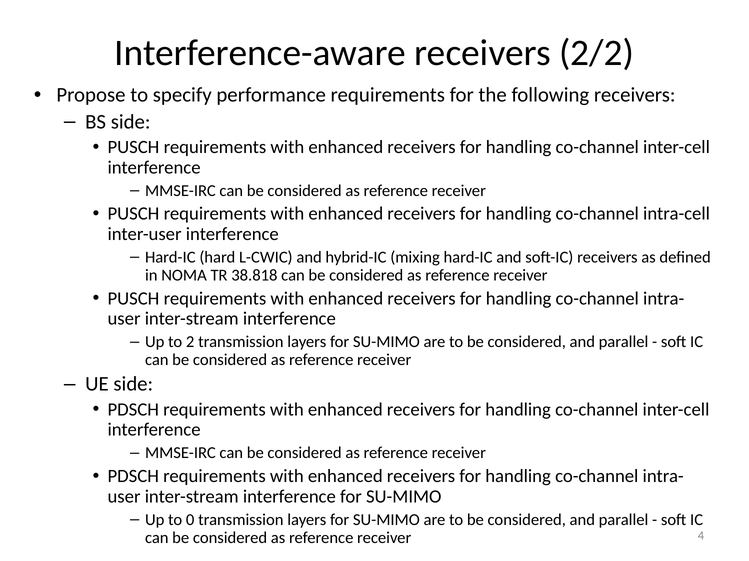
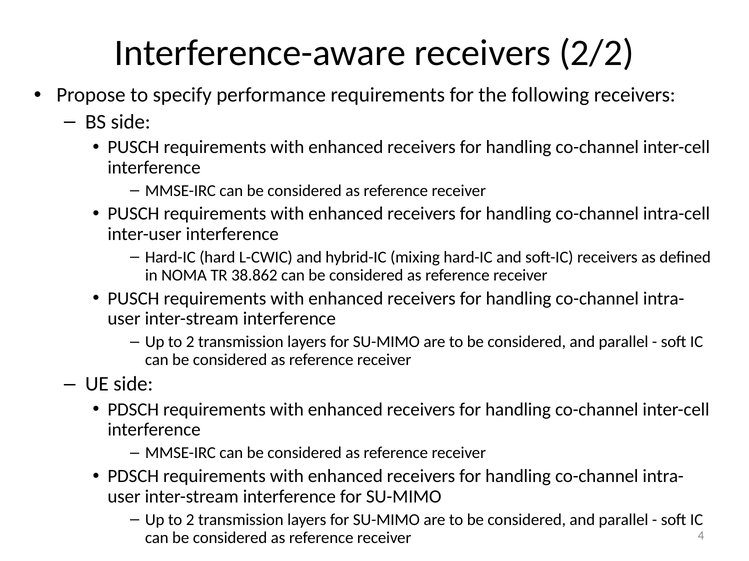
38.818: 38.818 -> 38.862 (254, 276)
0: 0 -> 2 (190, 520)
